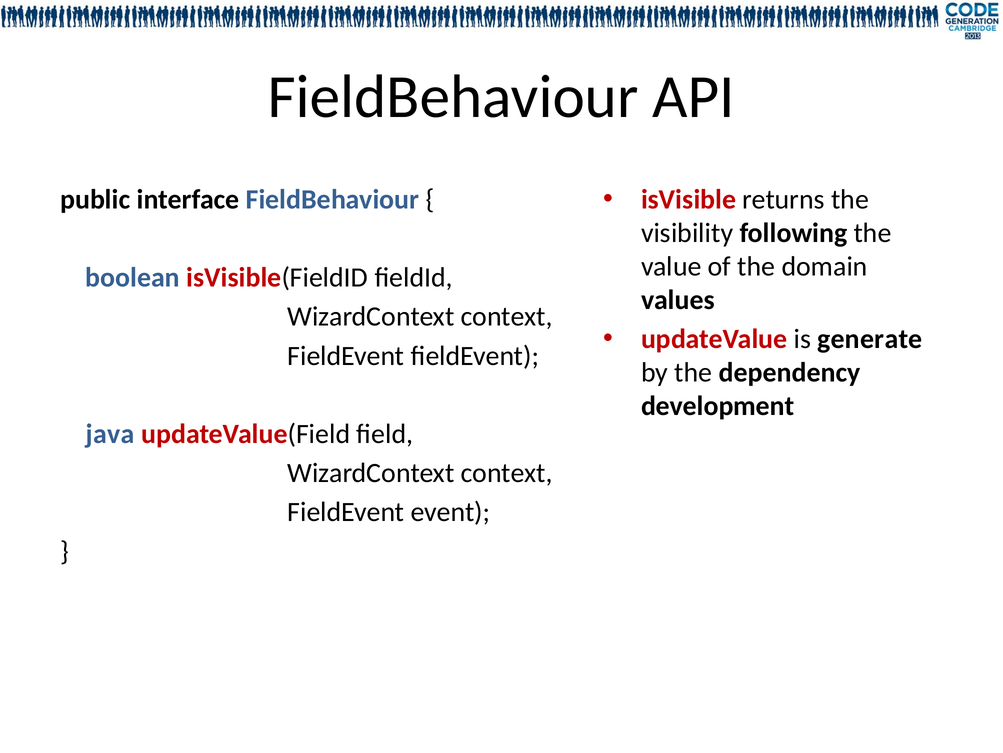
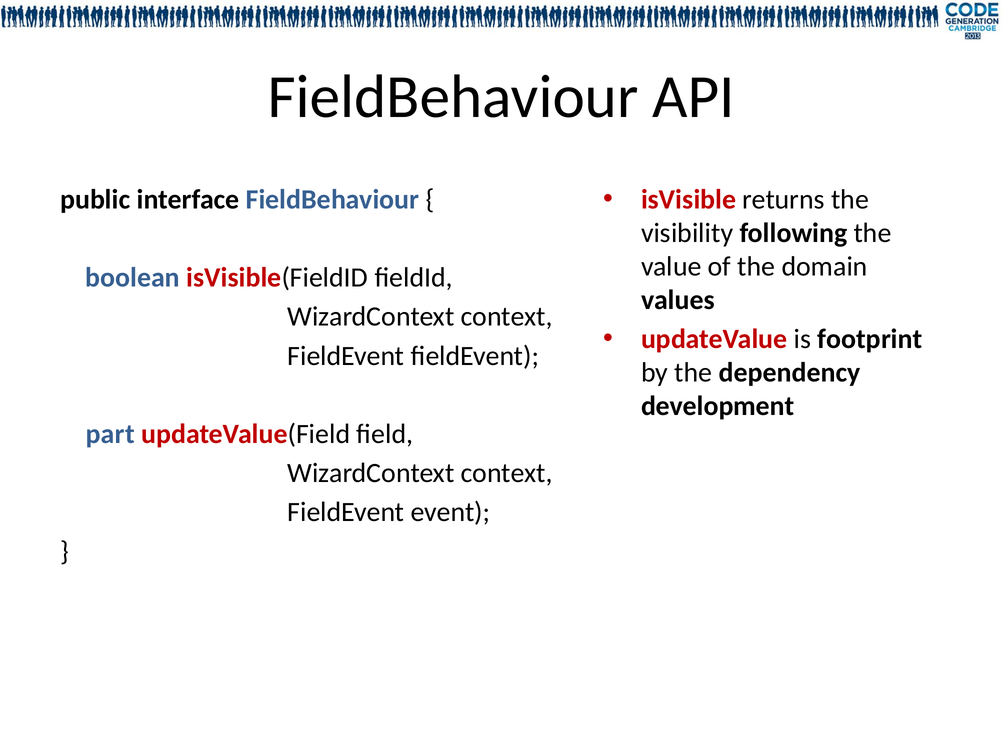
generate: generate -> footprint (870, 339)
java: java -> part (110, 434)
